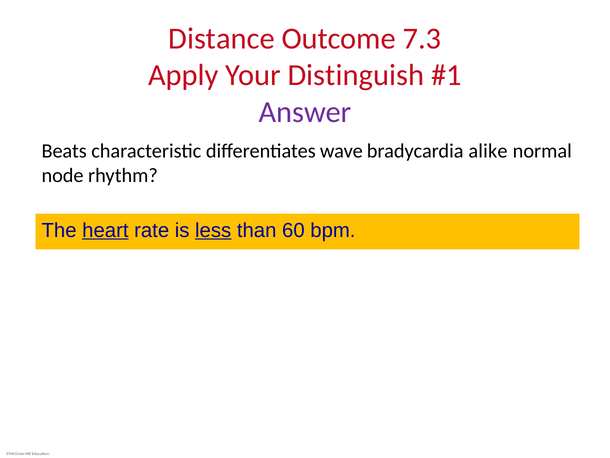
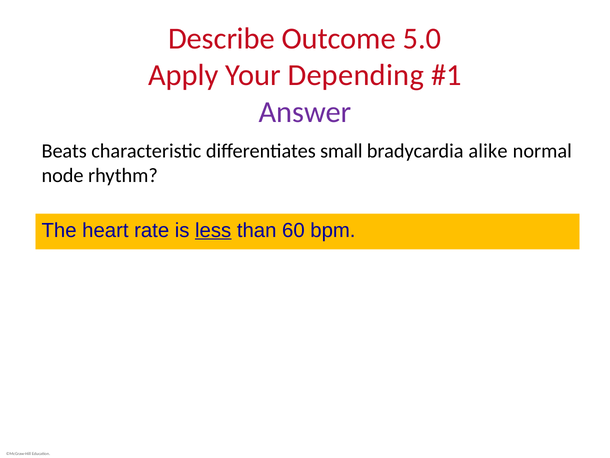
Distance: Distance -> Describe (222, 39)
7.3: 7.3 -> 5.0 (422, 39)
Distinguish: Distinguish -> Depending (356, 75)
wave: wave -> small (341, 151)
heart underline: present -> none (105, 230)
